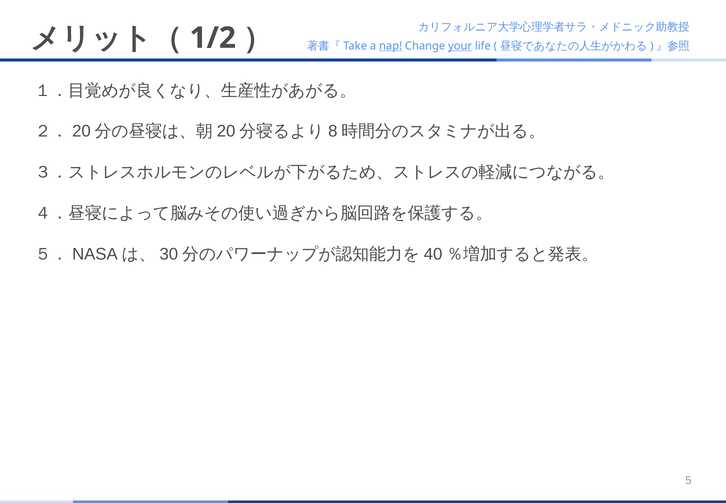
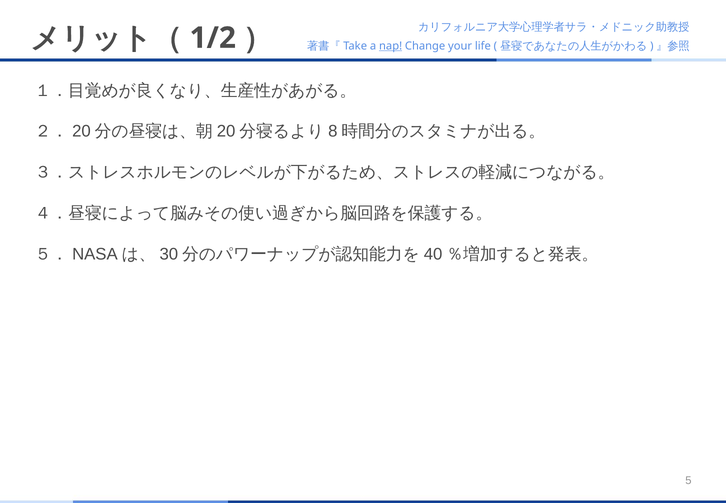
your underline: present -> none (460, 46)
